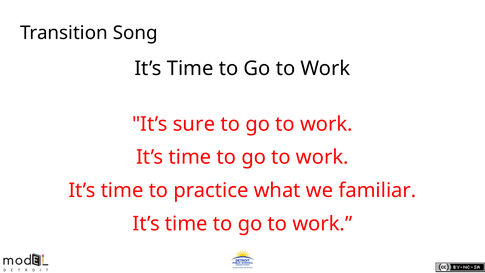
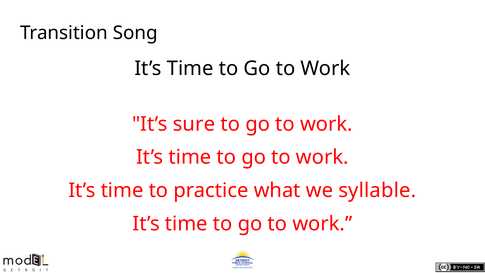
familiar: familiar -> syllable (377, 190)
